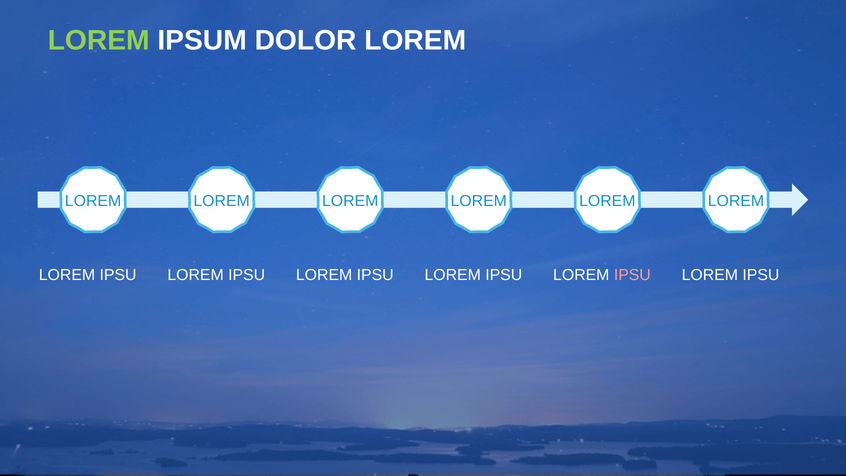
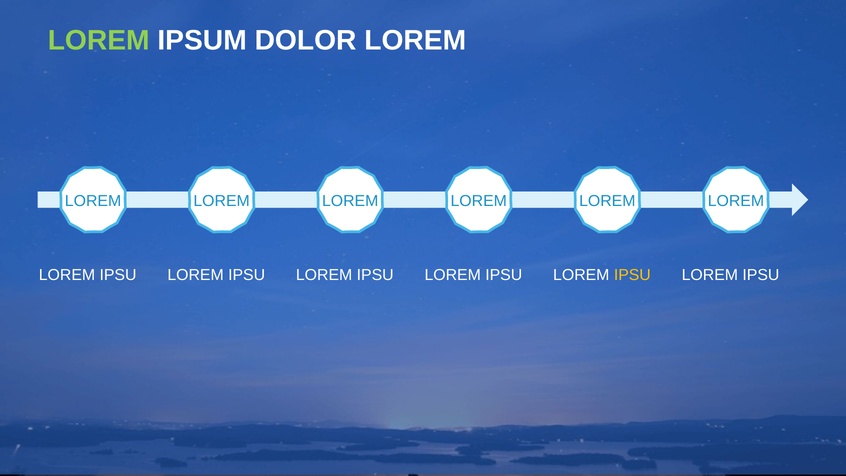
IPSU colour: pink -> yellow (632, 275)
